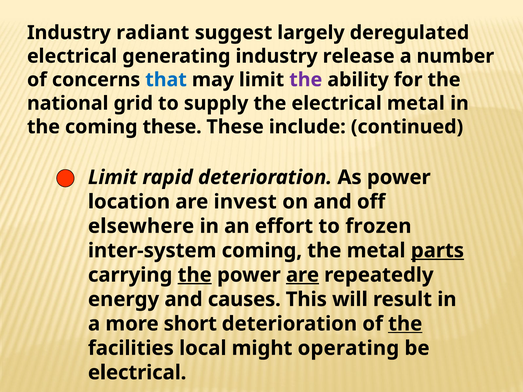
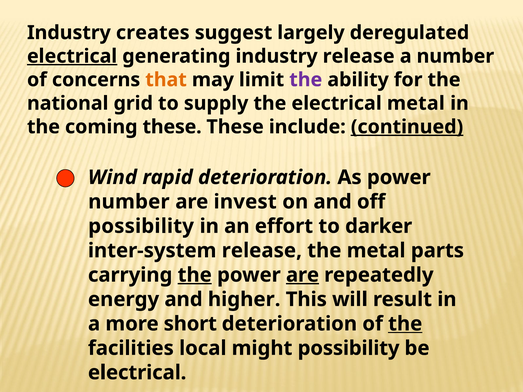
radiant: radiant -> creates (153, 33)
electrical underline: none -> present (72, 56)
that colour: blue -> orange (166, 80)
continued underline: none -> present (407, 127)
Limit: Limit -> Wind (112, 177)
location: location -> number (129, 202)
elsewhere: elsewhere -> possibility (141, 226)
frozen: frozen -> darker (379, 226)
inter-system coming: coming -> release (262, 251)
parts underline: present -> none (437, 251)
causes: causes -> higher (244, 300)
might operating: operating -> possibility (349, 348)
